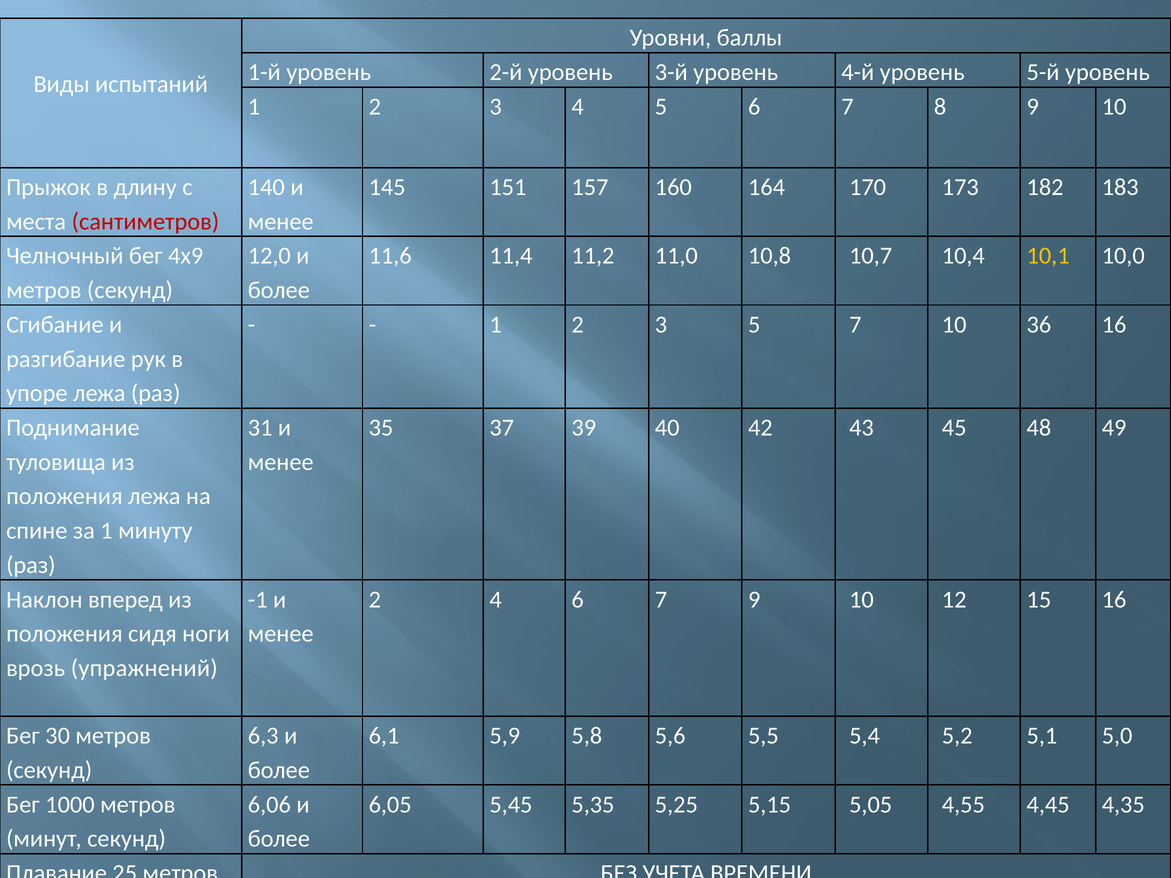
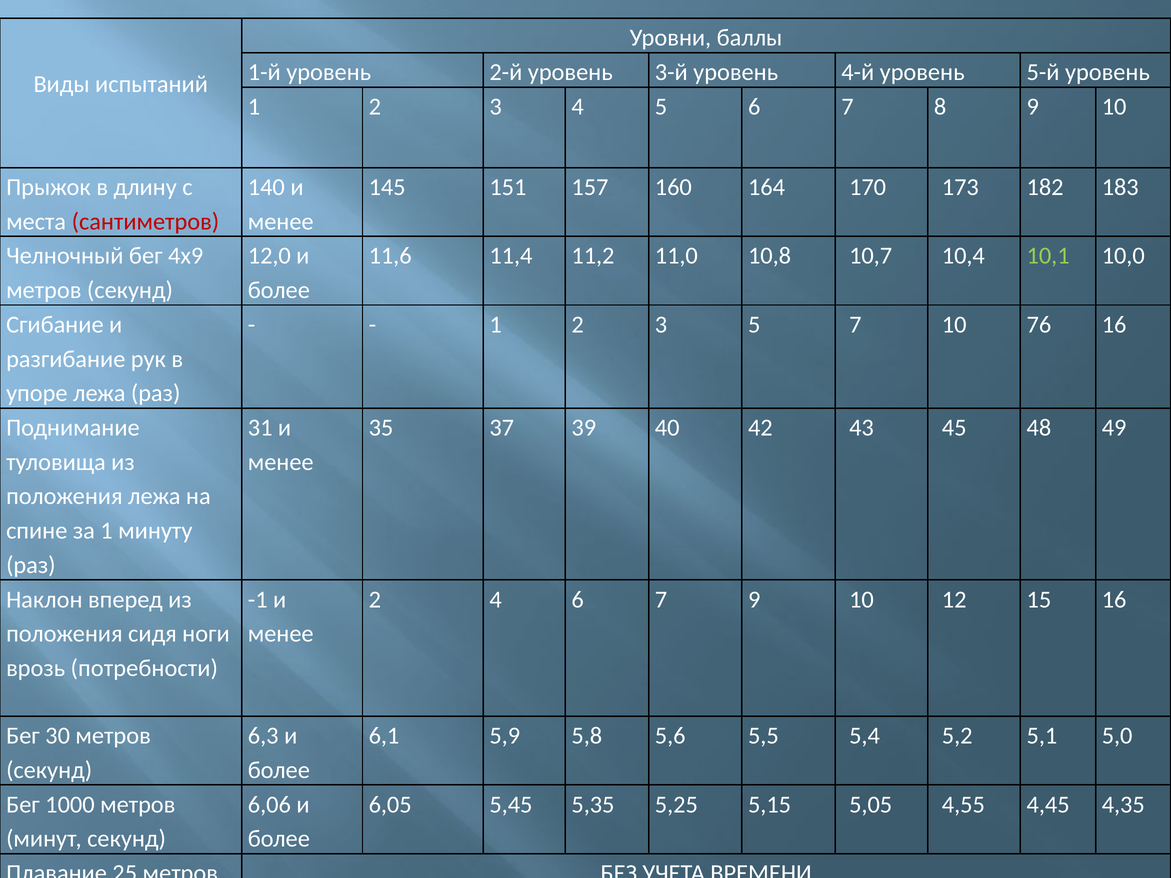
10,1 colour: yellow -> light green (1048, 256)
36: 36 -> 76 (1039, 325)
упражнений: упражнений -> потребности (144, 668)
